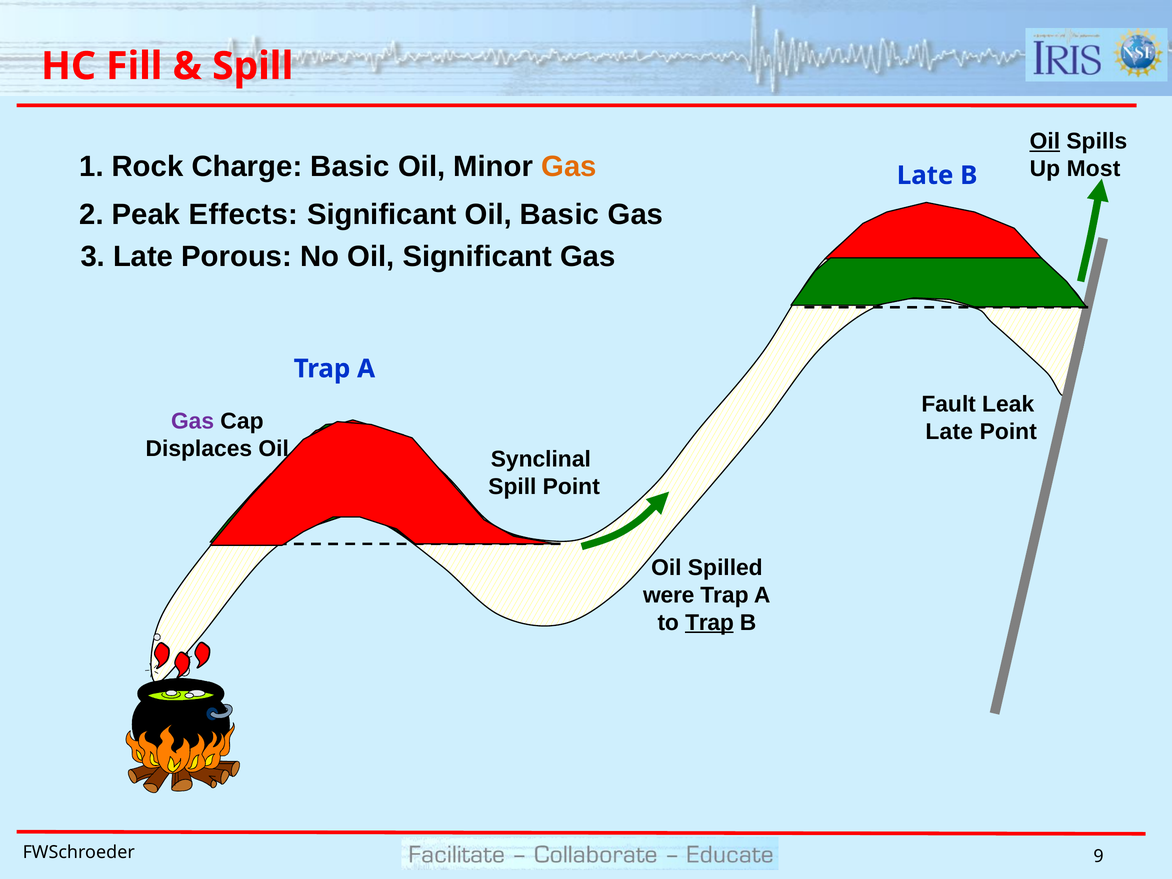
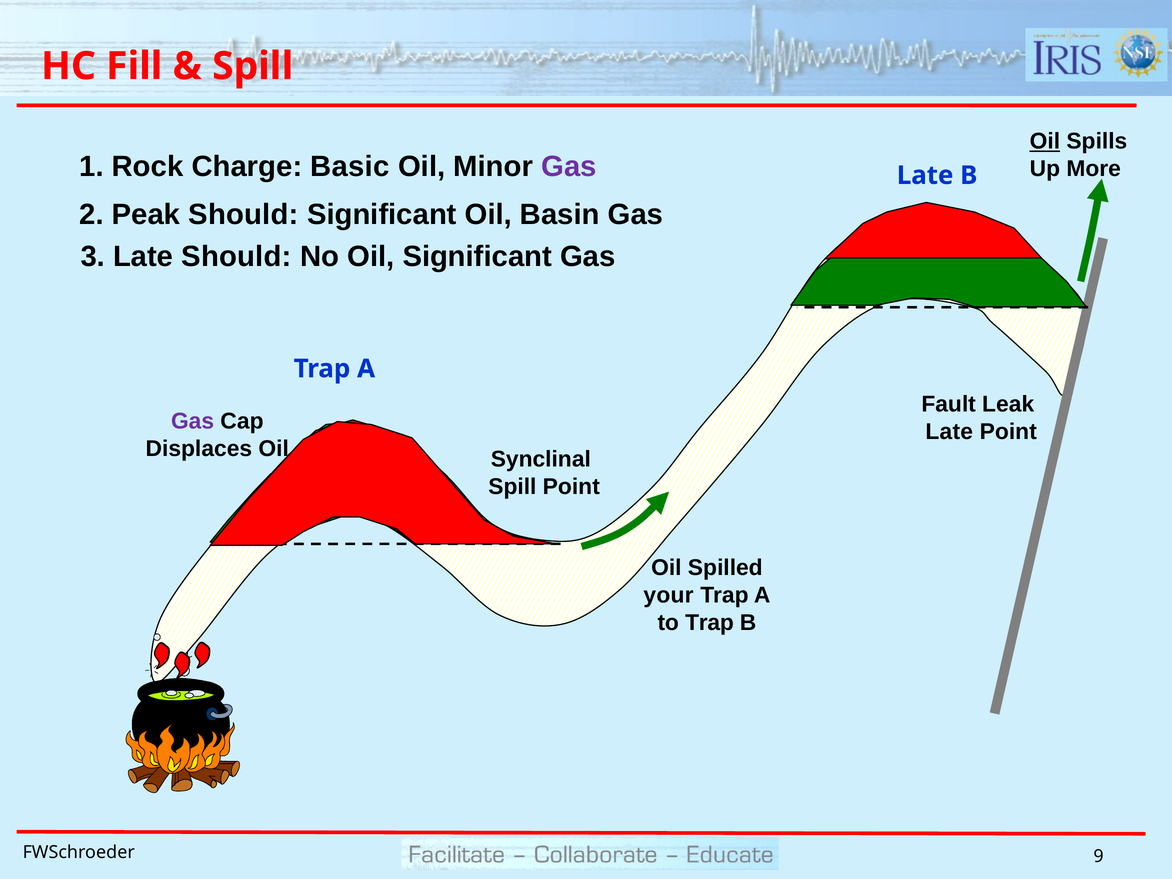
Gas colour: orange -> purple (569, 167)
Most: Most -> More (1094, 169)
Peak Effects: Effects -> Should (243, 215)
Oil Basic: Basic -> Basin (560, 215)
Late Porous: Porous -> Should (237, 257)
were: were -> your (668, 595)
Trap underline: present -> none (709, 622)
